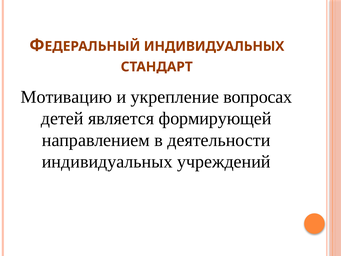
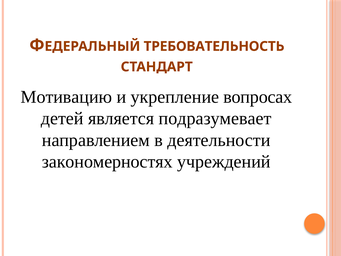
ИНДИВИДУАЛЬНЫХ: ИНДИВИДУАЛЬНЫХ -> ТРЕБОВАТЕЛЬНОСТЬ (214, 46)
формирующей: формирующей -> подразумевает (215, 118)
индивидуальных: индивидуальных -> закономерностях (107, 162)
